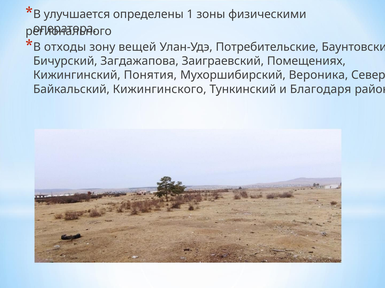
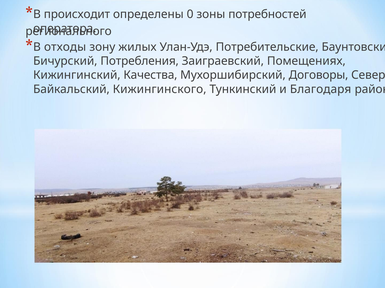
улучшается: улучшается -> происходит (77, 14)
1: 1 -> 0 (190, 14)
физическими: физическими -> потребностей (267, 14)
вещей: вещей -> жилых (137, 47)
Загдажапова: Загдажапова -> Потребления (140, 61)
Понятия: Понятия -> Качества (150, 75)
Вероника: Вероника -> Договоры (319, 75)
